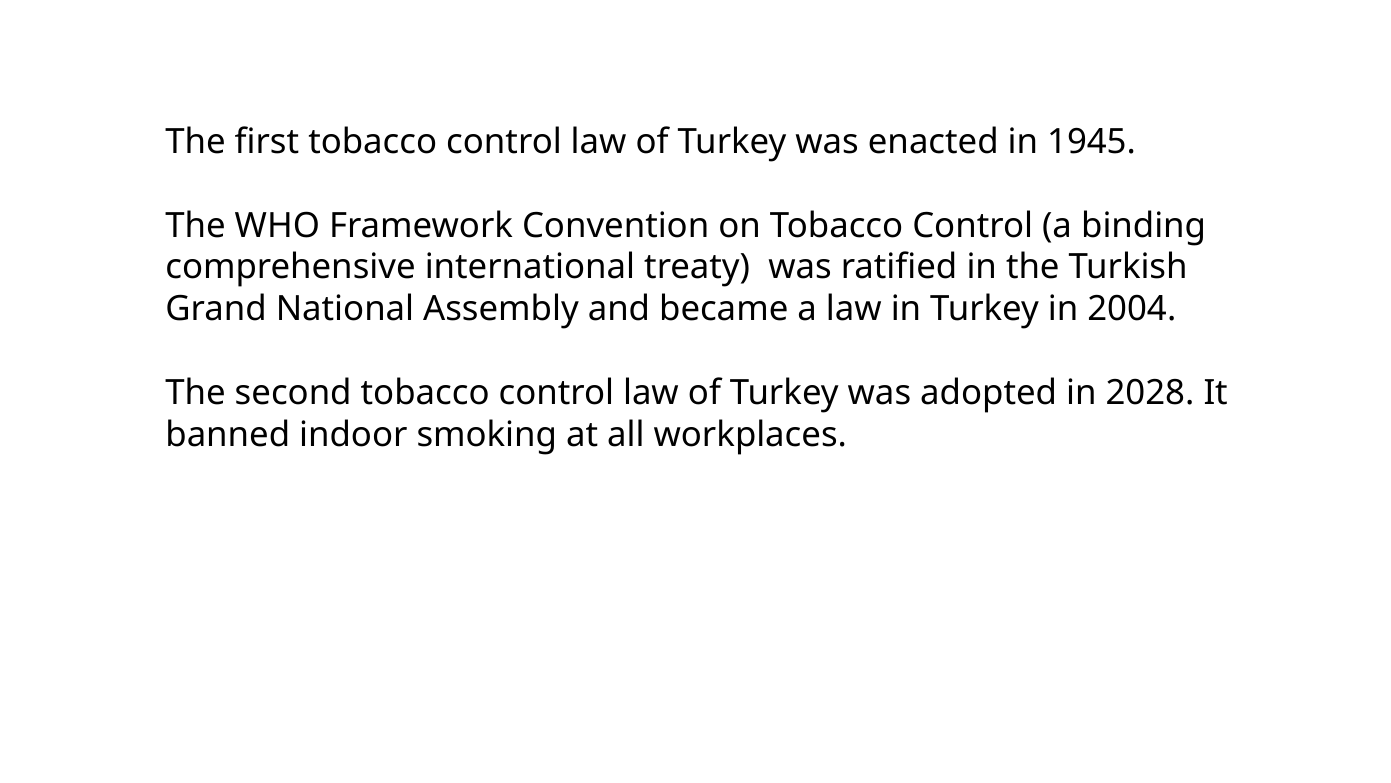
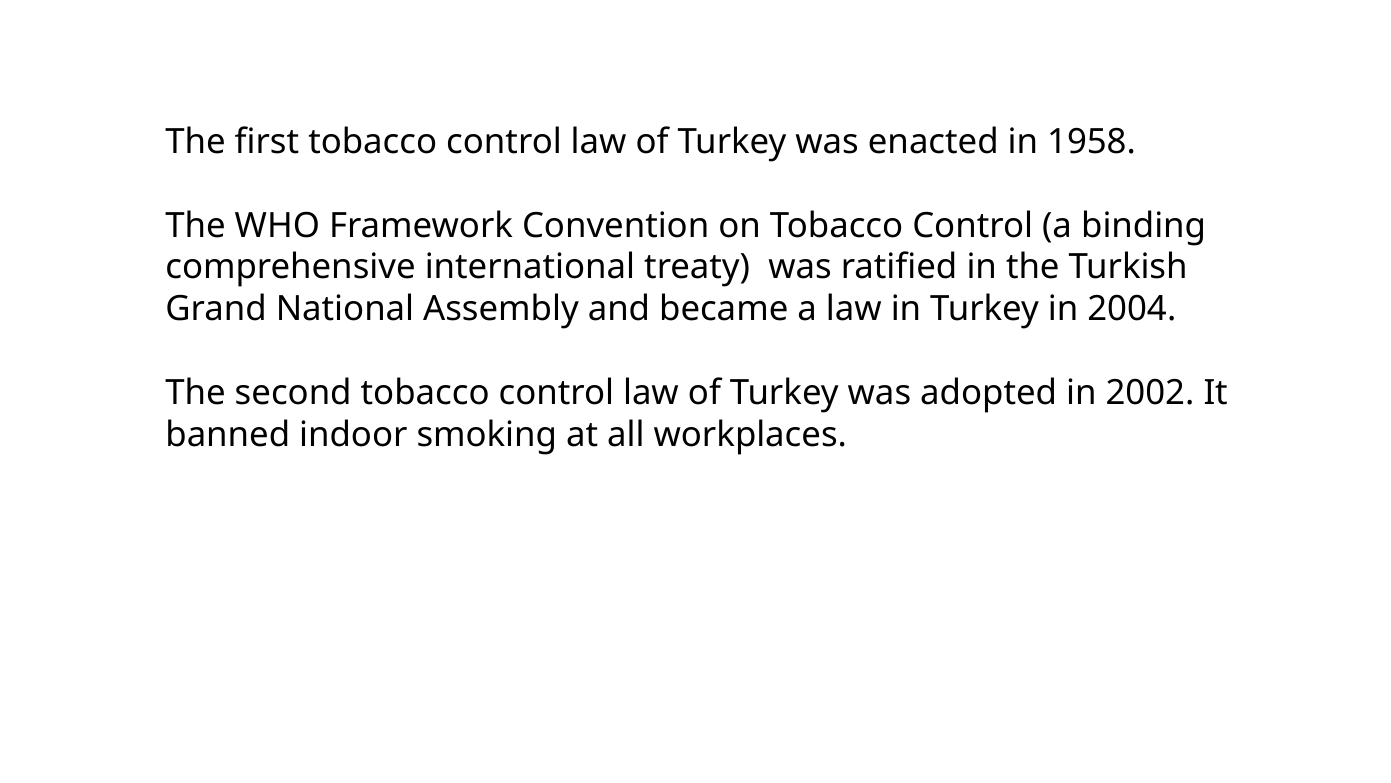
1945: 1945 -> 1958 (1092, 142)
2028: 2028 -> 2002 (1150, 392)
